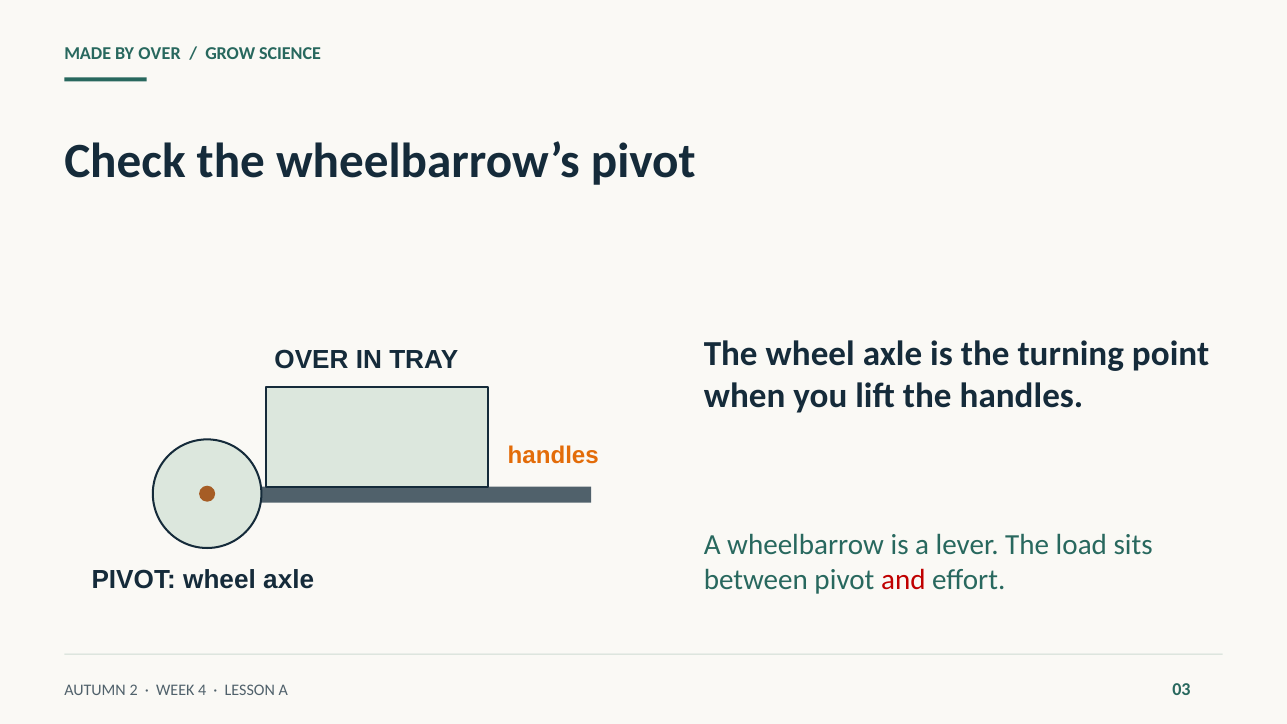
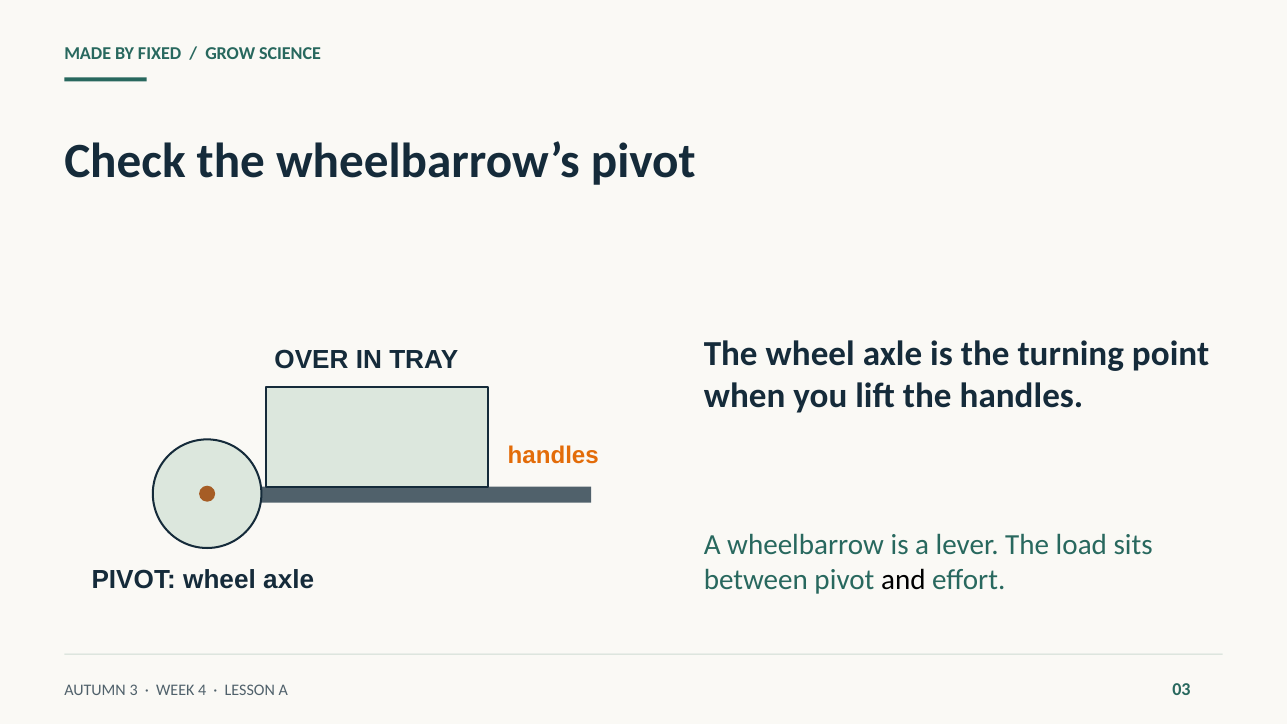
BY OVER: OVER -> FIXED (160, 54)
and colour: red -> black (903, 580)
2: 2 -> 3 (134, 690)
